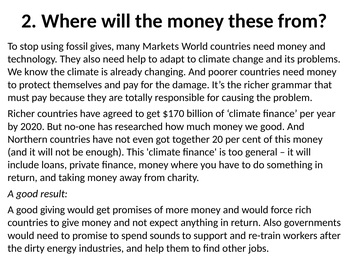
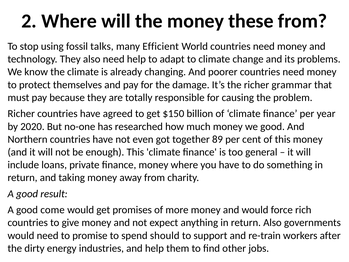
gives: gives -> talks (102, 46)
Markets: Markets -> Efficient (161, 46)
$170: $170 -> $150 (173, 114)
20: 20 -> 89 (217, 139)
giving: giving -> come (53, 210)
sounds: sounds -> should (165, 235)
